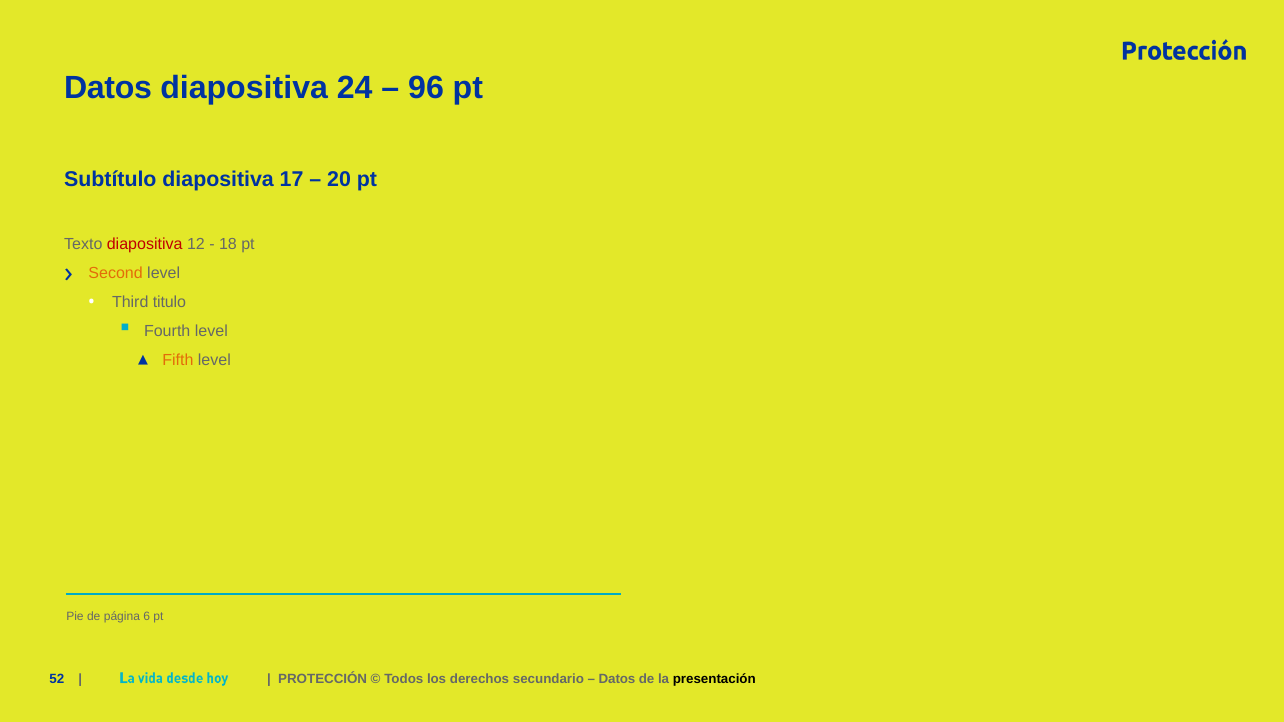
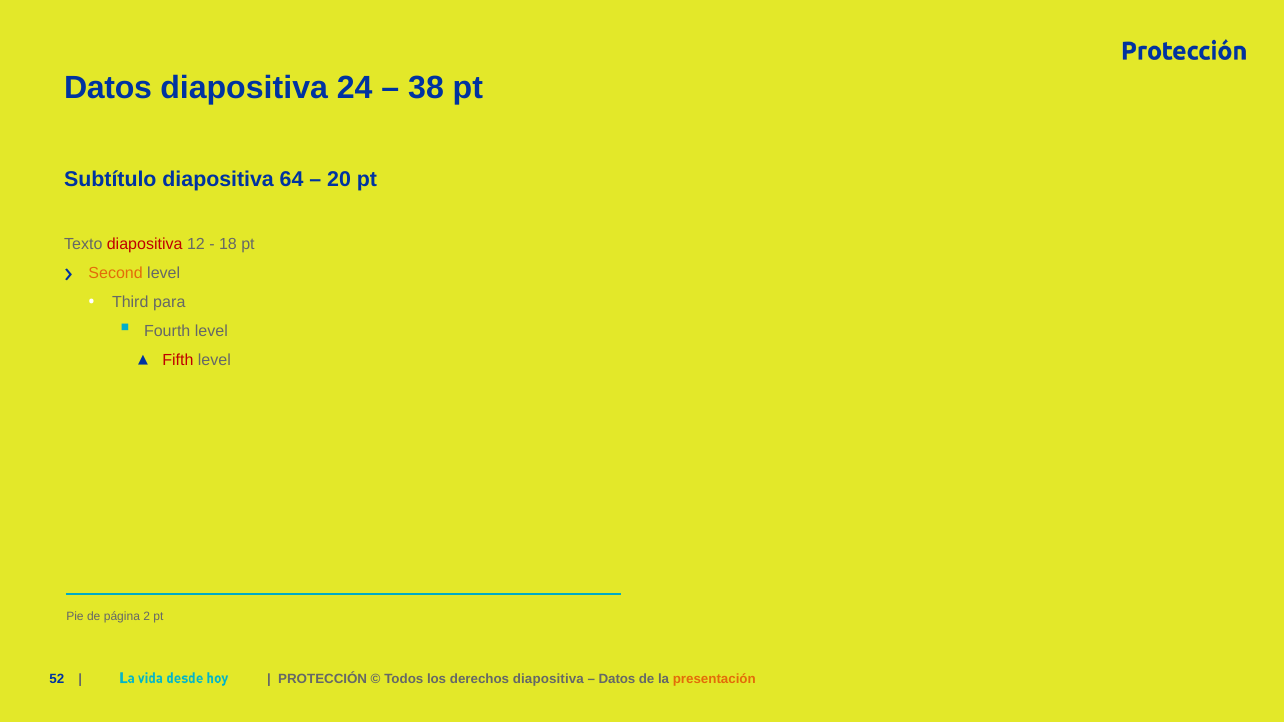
96: 96 -> 38 (426, 88)
17: 17 -> 64 (292, 179)
titulo: titulo -> para (169, 302)
Fifth colour: orange -> red (178, 360)
6: 6 -> 2 (147, 616)
derechos secundario: secundario -> diapositiva (548, 680)
presentación colour: black -> orange (714, 680)
